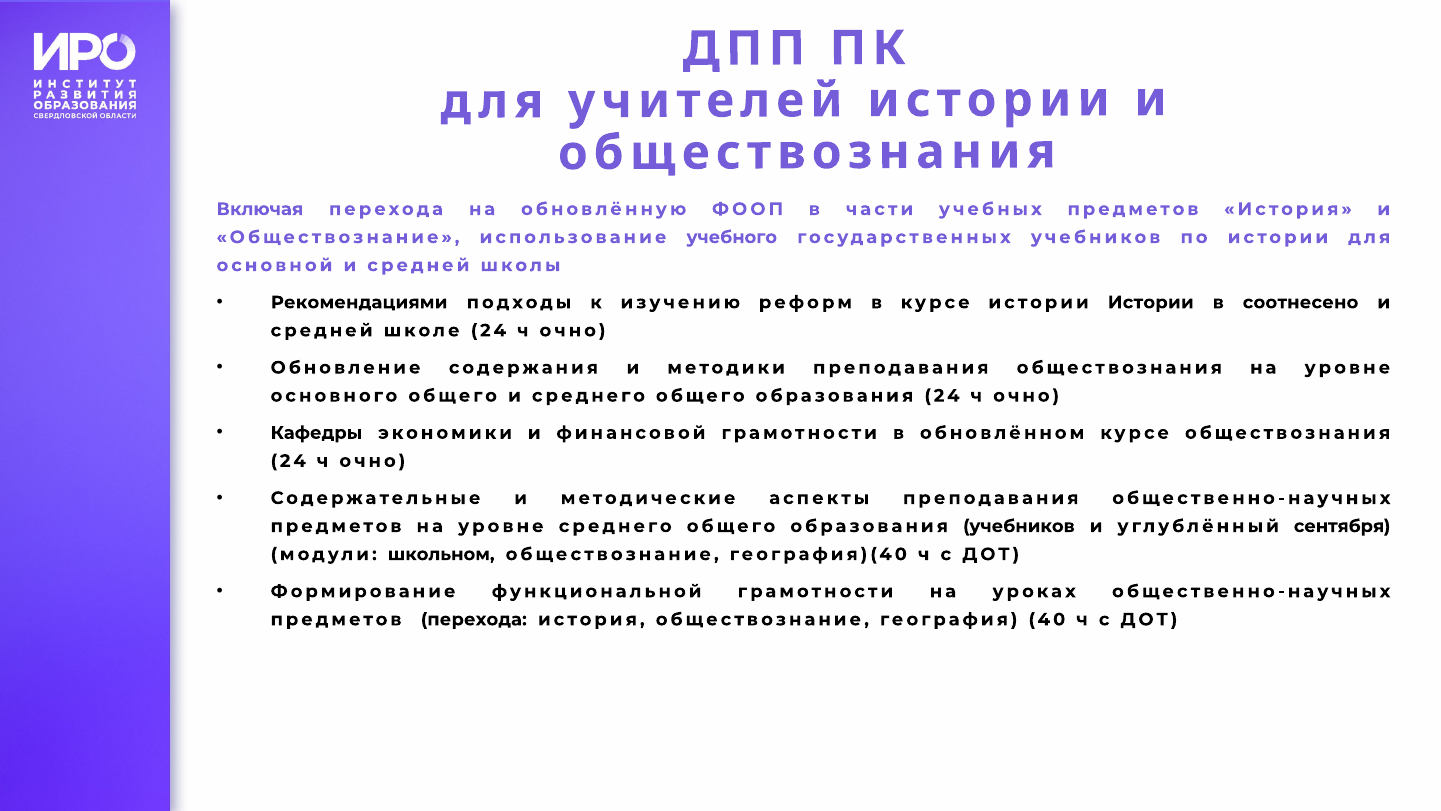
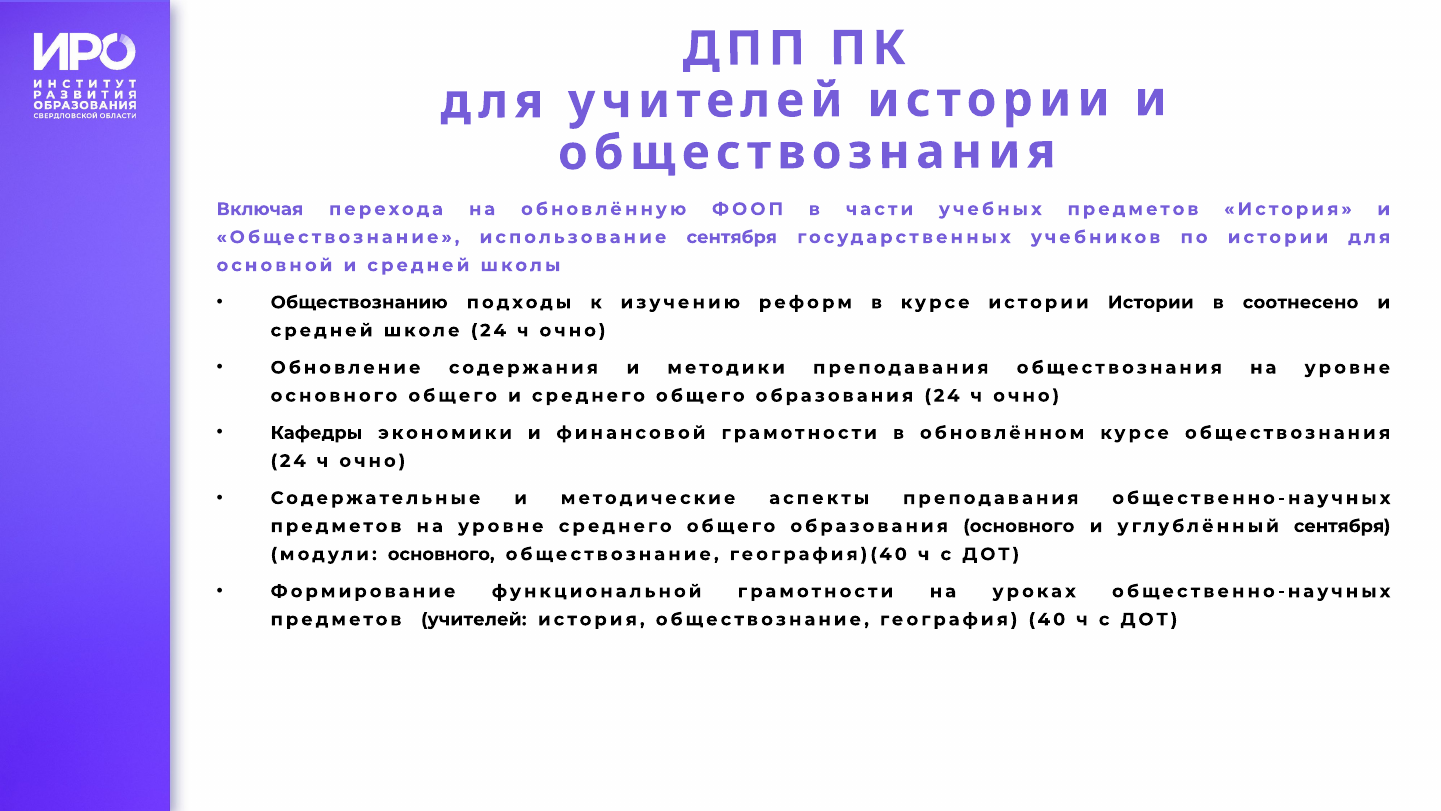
использование учебного: учебного -> сентября (732, 237)
Рекомендациями: Рекомендациями -> Обществознанию (359, 302)
образования учебников: учебников -> основного (1019, 526)
модули школьном: школьном -> основного (441, 554)
предметов перехода: перехода -> учителей (474, 619)
